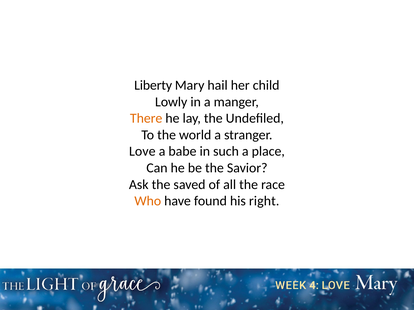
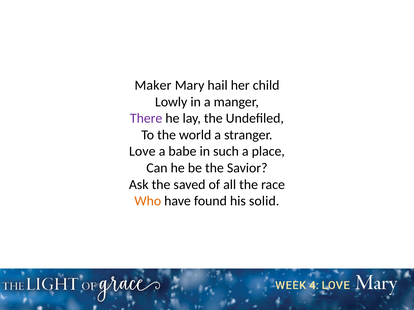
Liberty: Liberty -> Maker (153, 85)
There colour: orange -> purple (146, 119)
right: right -> solid (264, 201)
